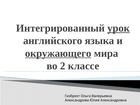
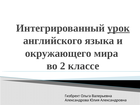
окружающего underline: present -> none (58, 53)
